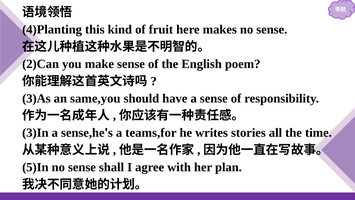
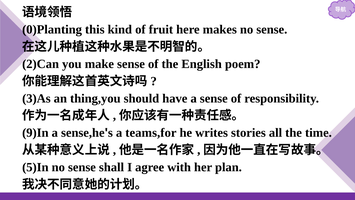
4)Planting: 4)Planting -> 0)Planting (52, 29)
same,you: same,you -> thing,you (95, 98)
3)In: 3)In -> 9)In (35, 133)
